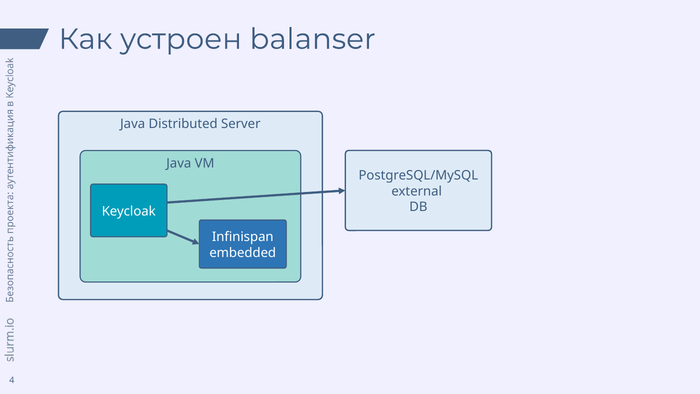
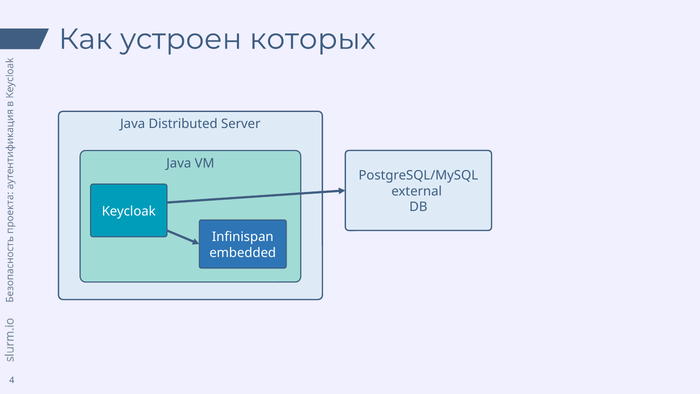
balanser: balanser -> которых (313, 39)
